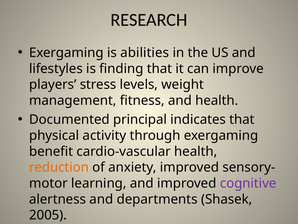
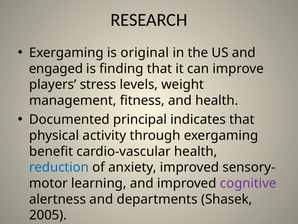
abilities: abilities -> original (145, 53)
lifestyles: lifestyles -> engaged (56, 68)
reduction colour: orange -> blue (59, 167)
